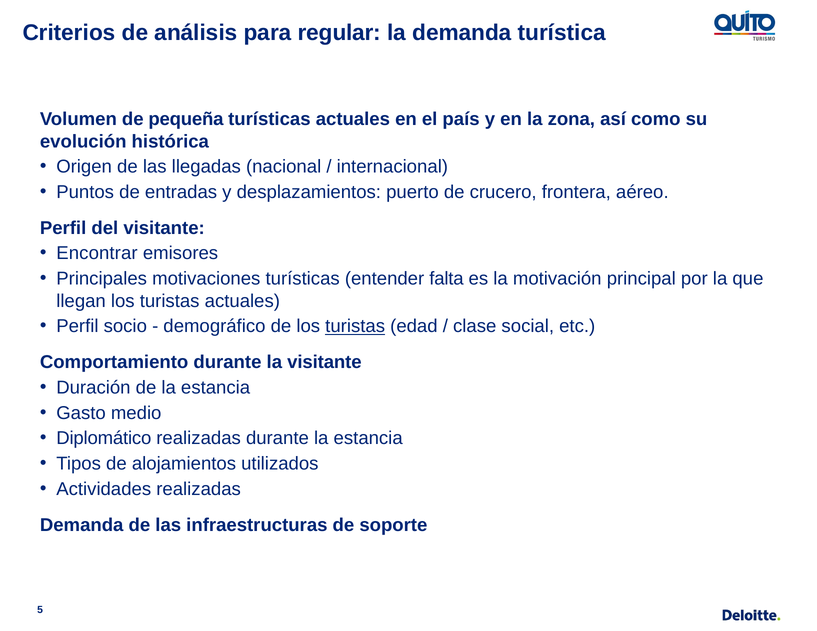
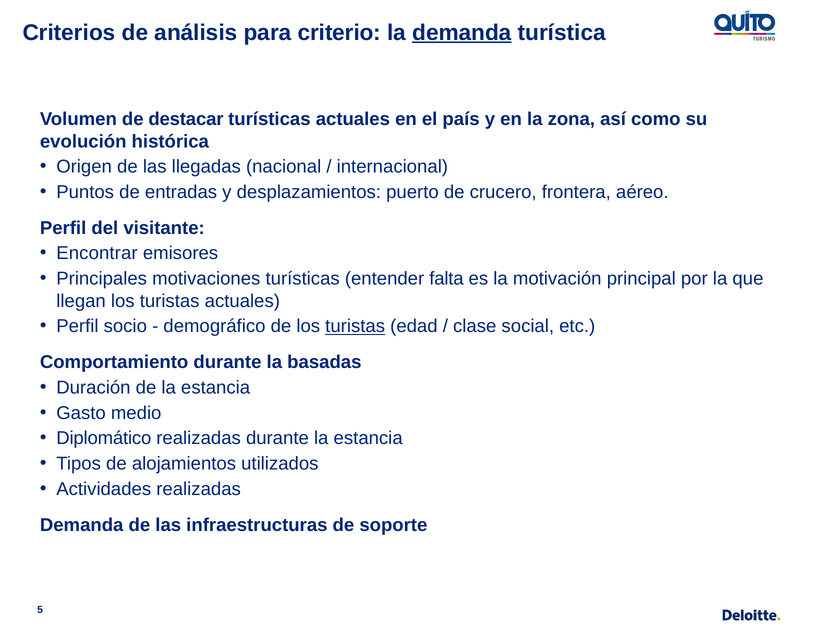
regular: regular -> criterio (339, 33)
demanda underline: none -> present (462, 33)
pequeña: pequeña -> destacar (186, 119)
la visitante: visitante -> basadas (324, 362)
